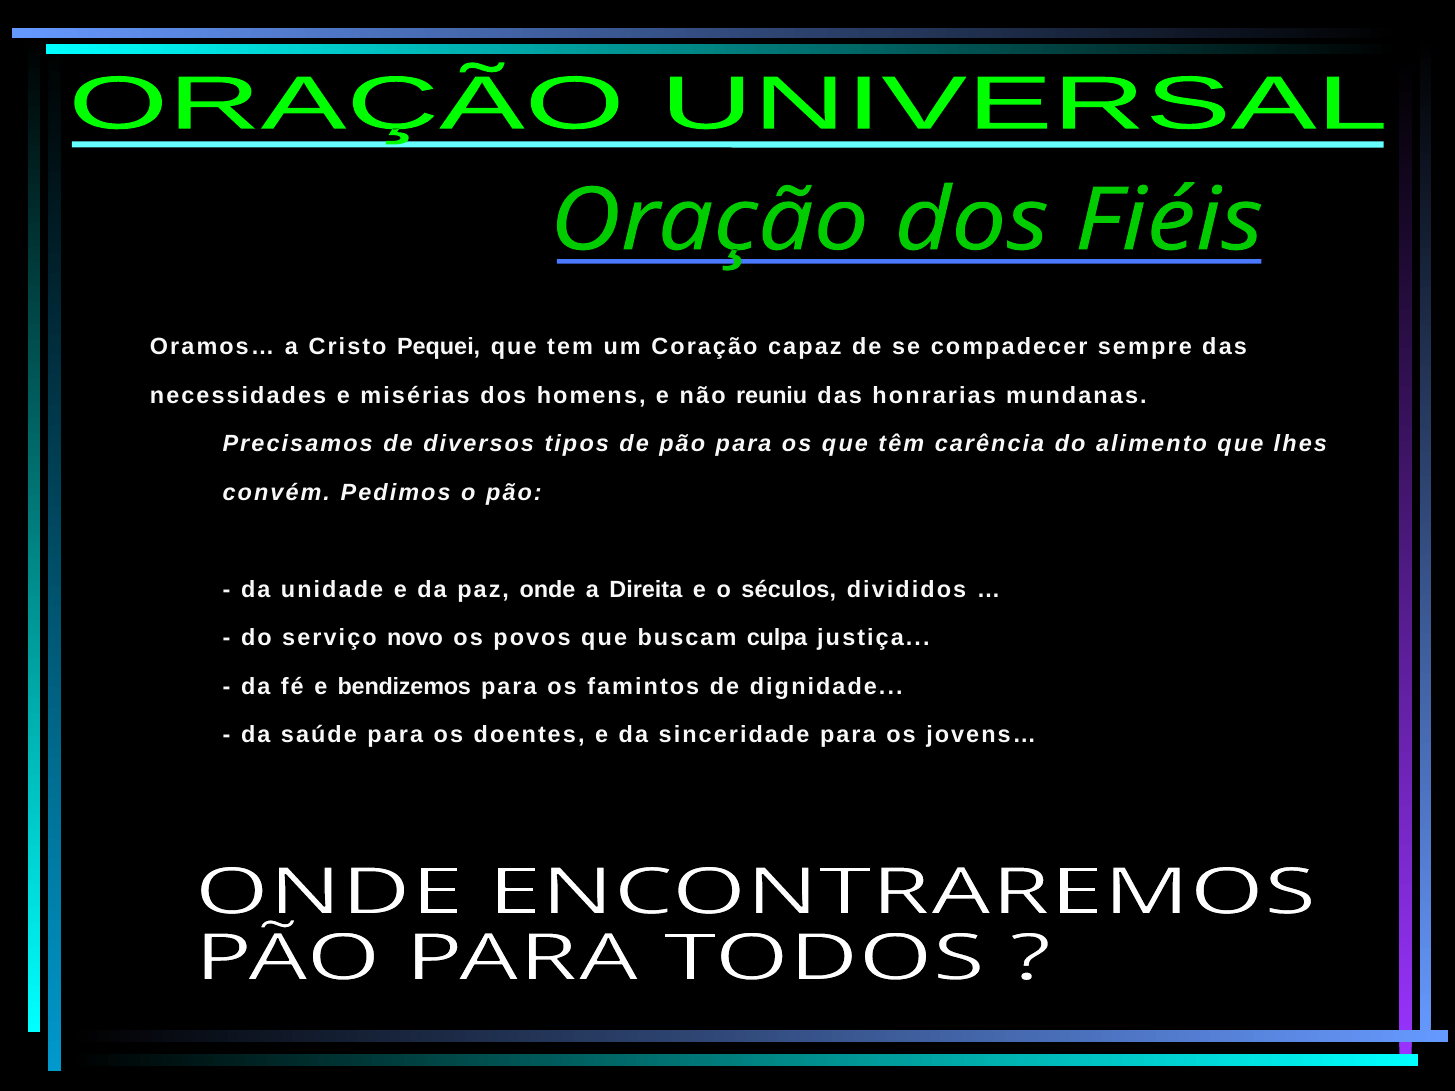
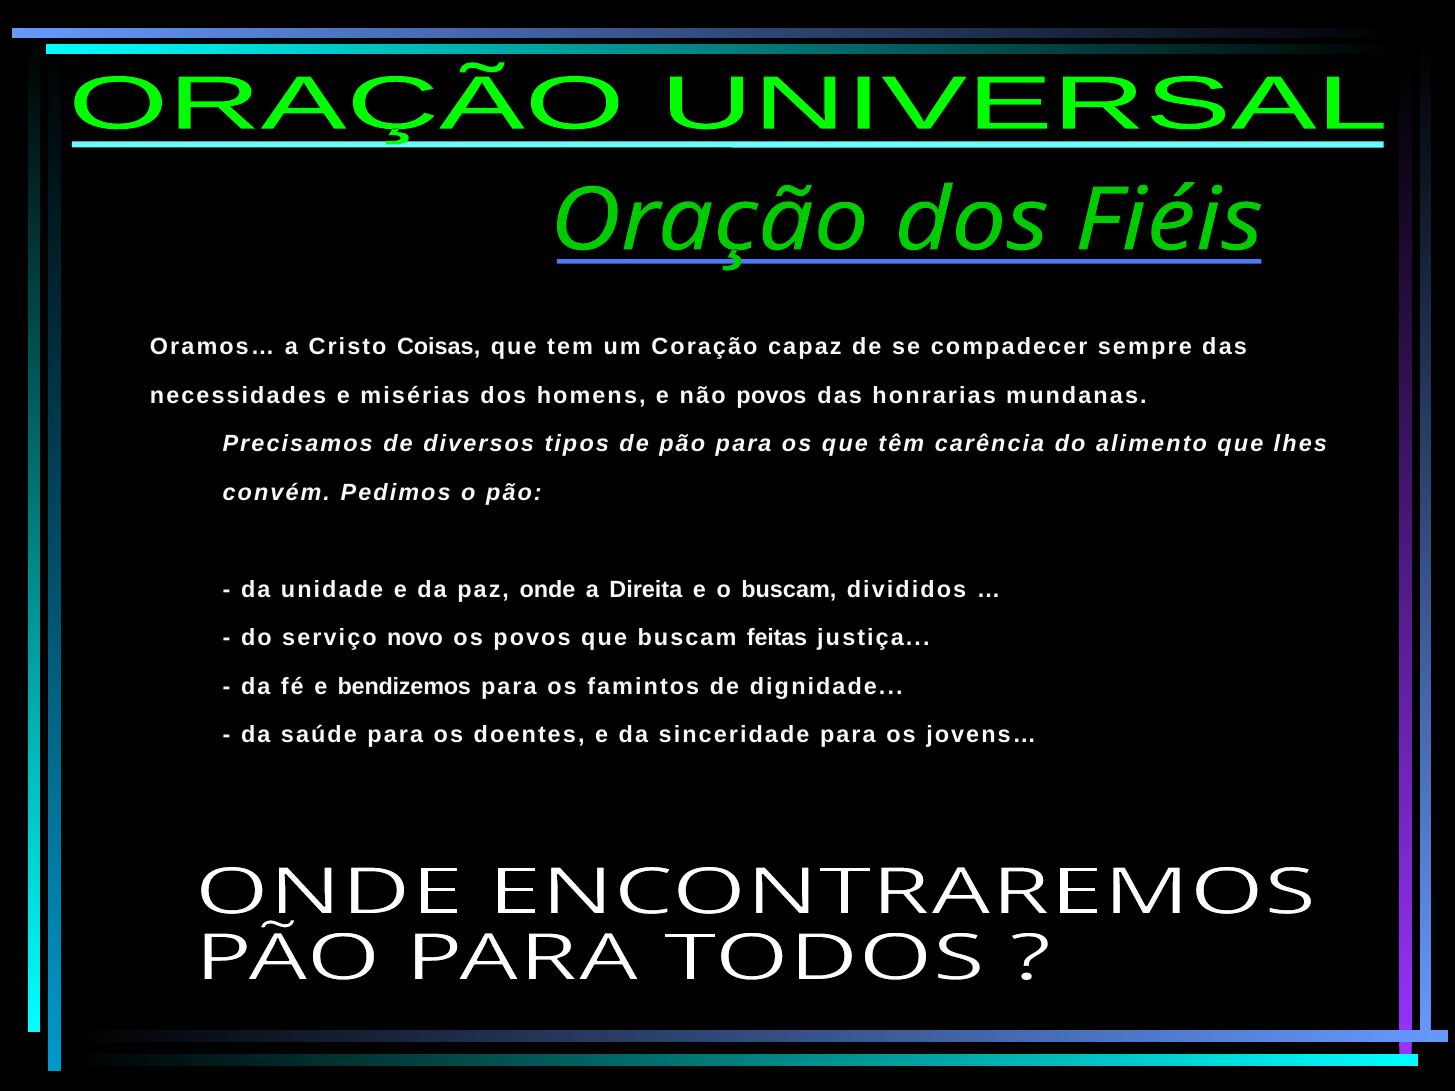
Pequei: Pequei -> Coisas (439, 347)
não reuniu: reuniu -> povos (771, 396)
o séculos: séculos -> buscam (789, 590)
culpa: culpa -> feitas (777, 638)
